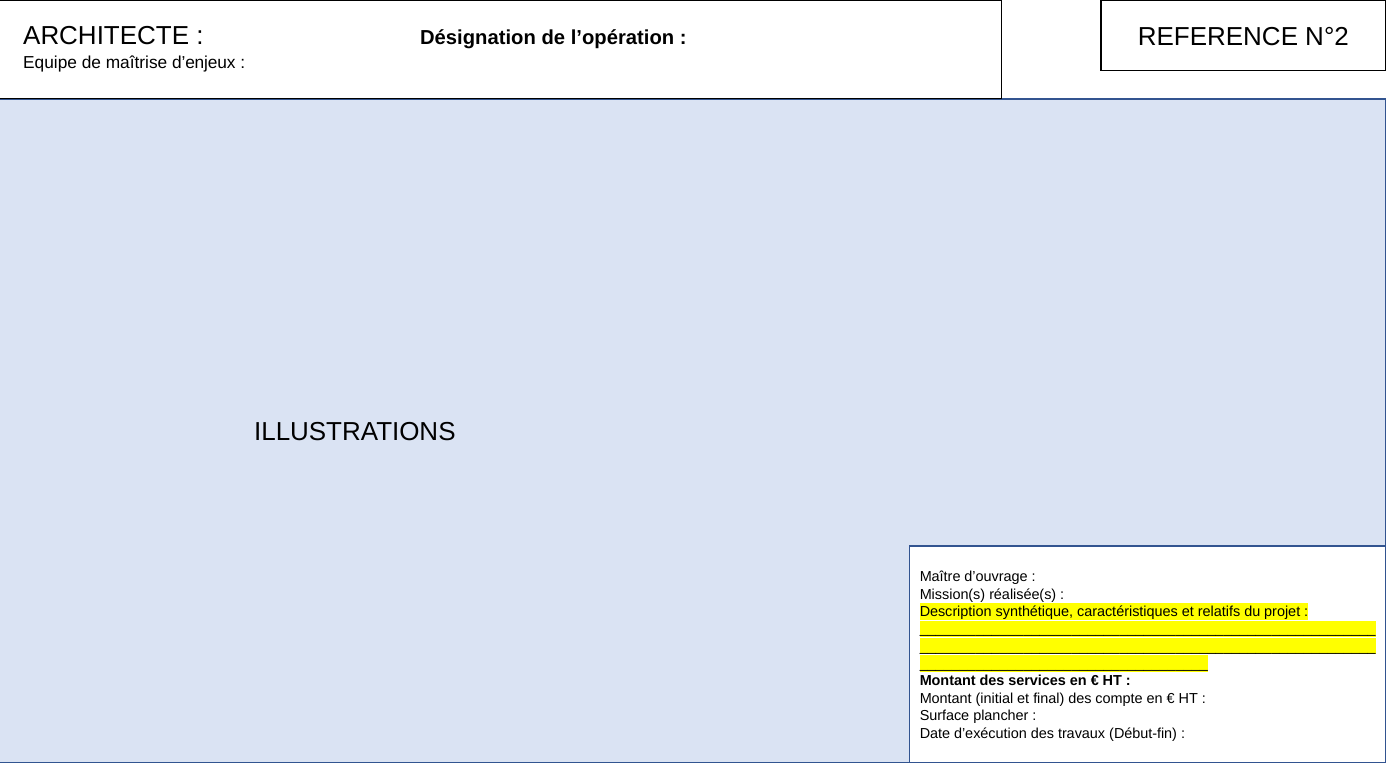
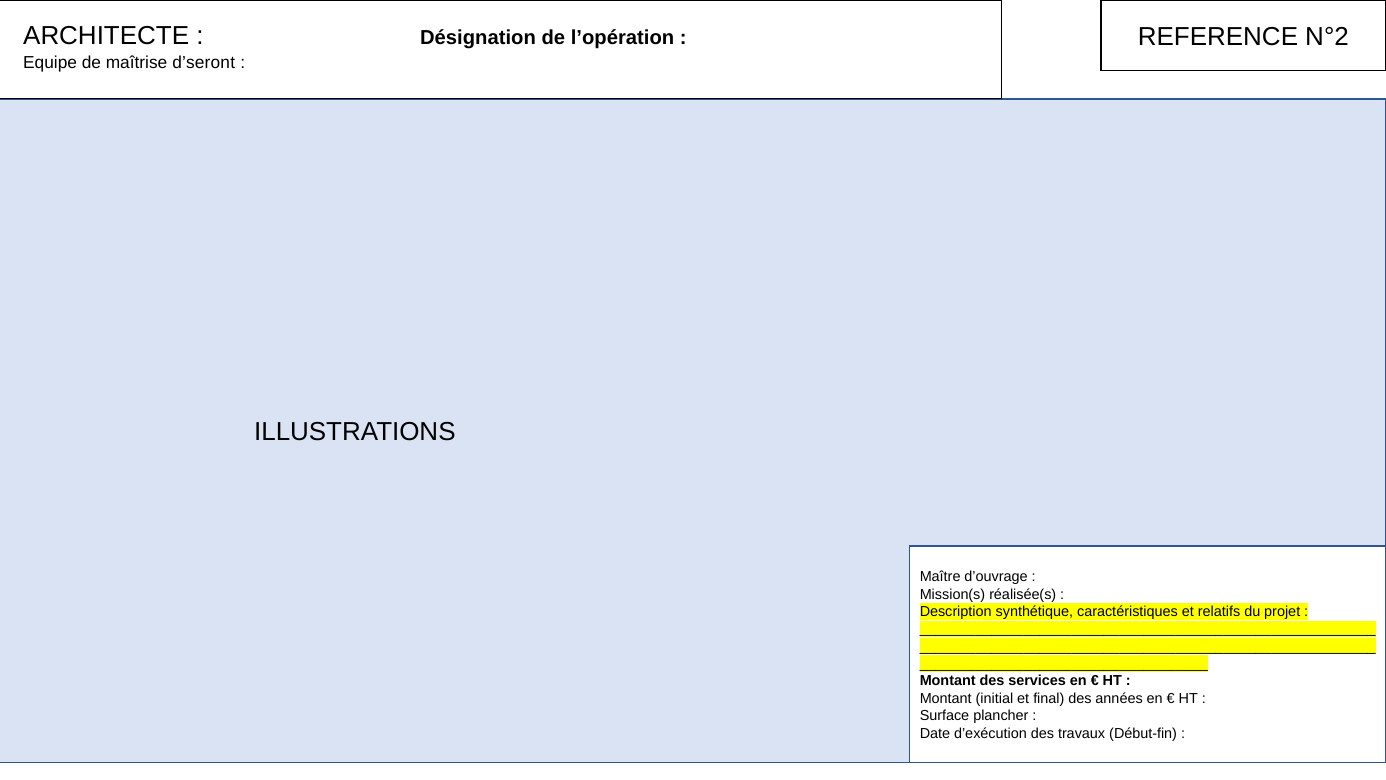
d’enjeux: d’enjeux -> d’seront (204, 63)
compte: compte -> années (1119, 698)
